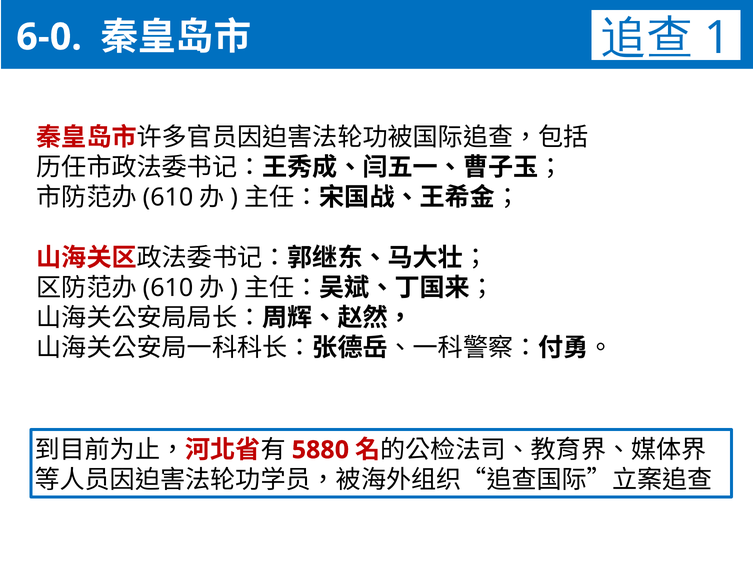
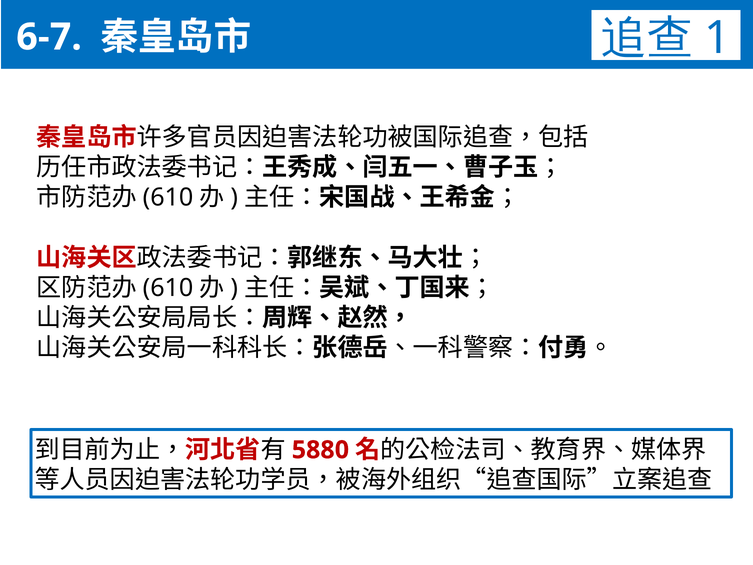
6-0: 6-0 -> 6-7 (49, 37)
